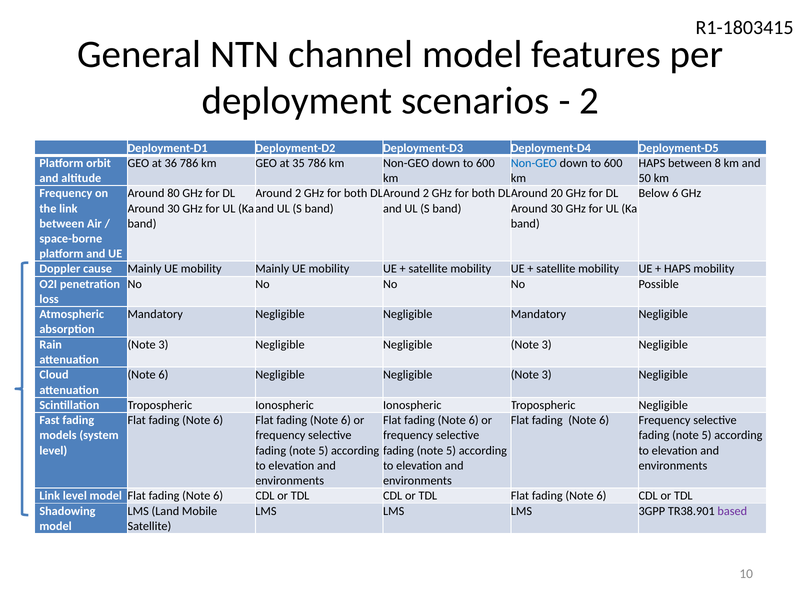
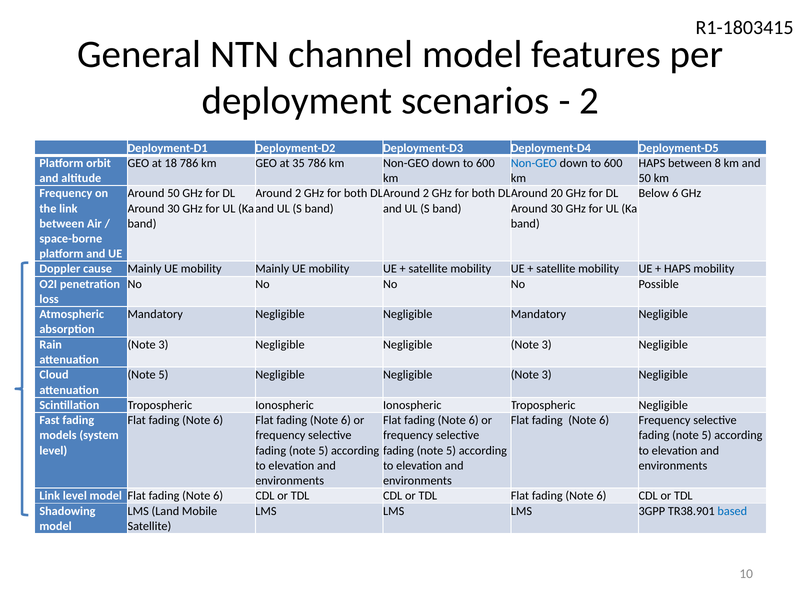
36: 36 -> 18 (171, 163)
Around 80: 80 -> 50 (173, 193)
6: 6 -> 5 (163, 375)
based colour: purple -> blue (732, 511)
